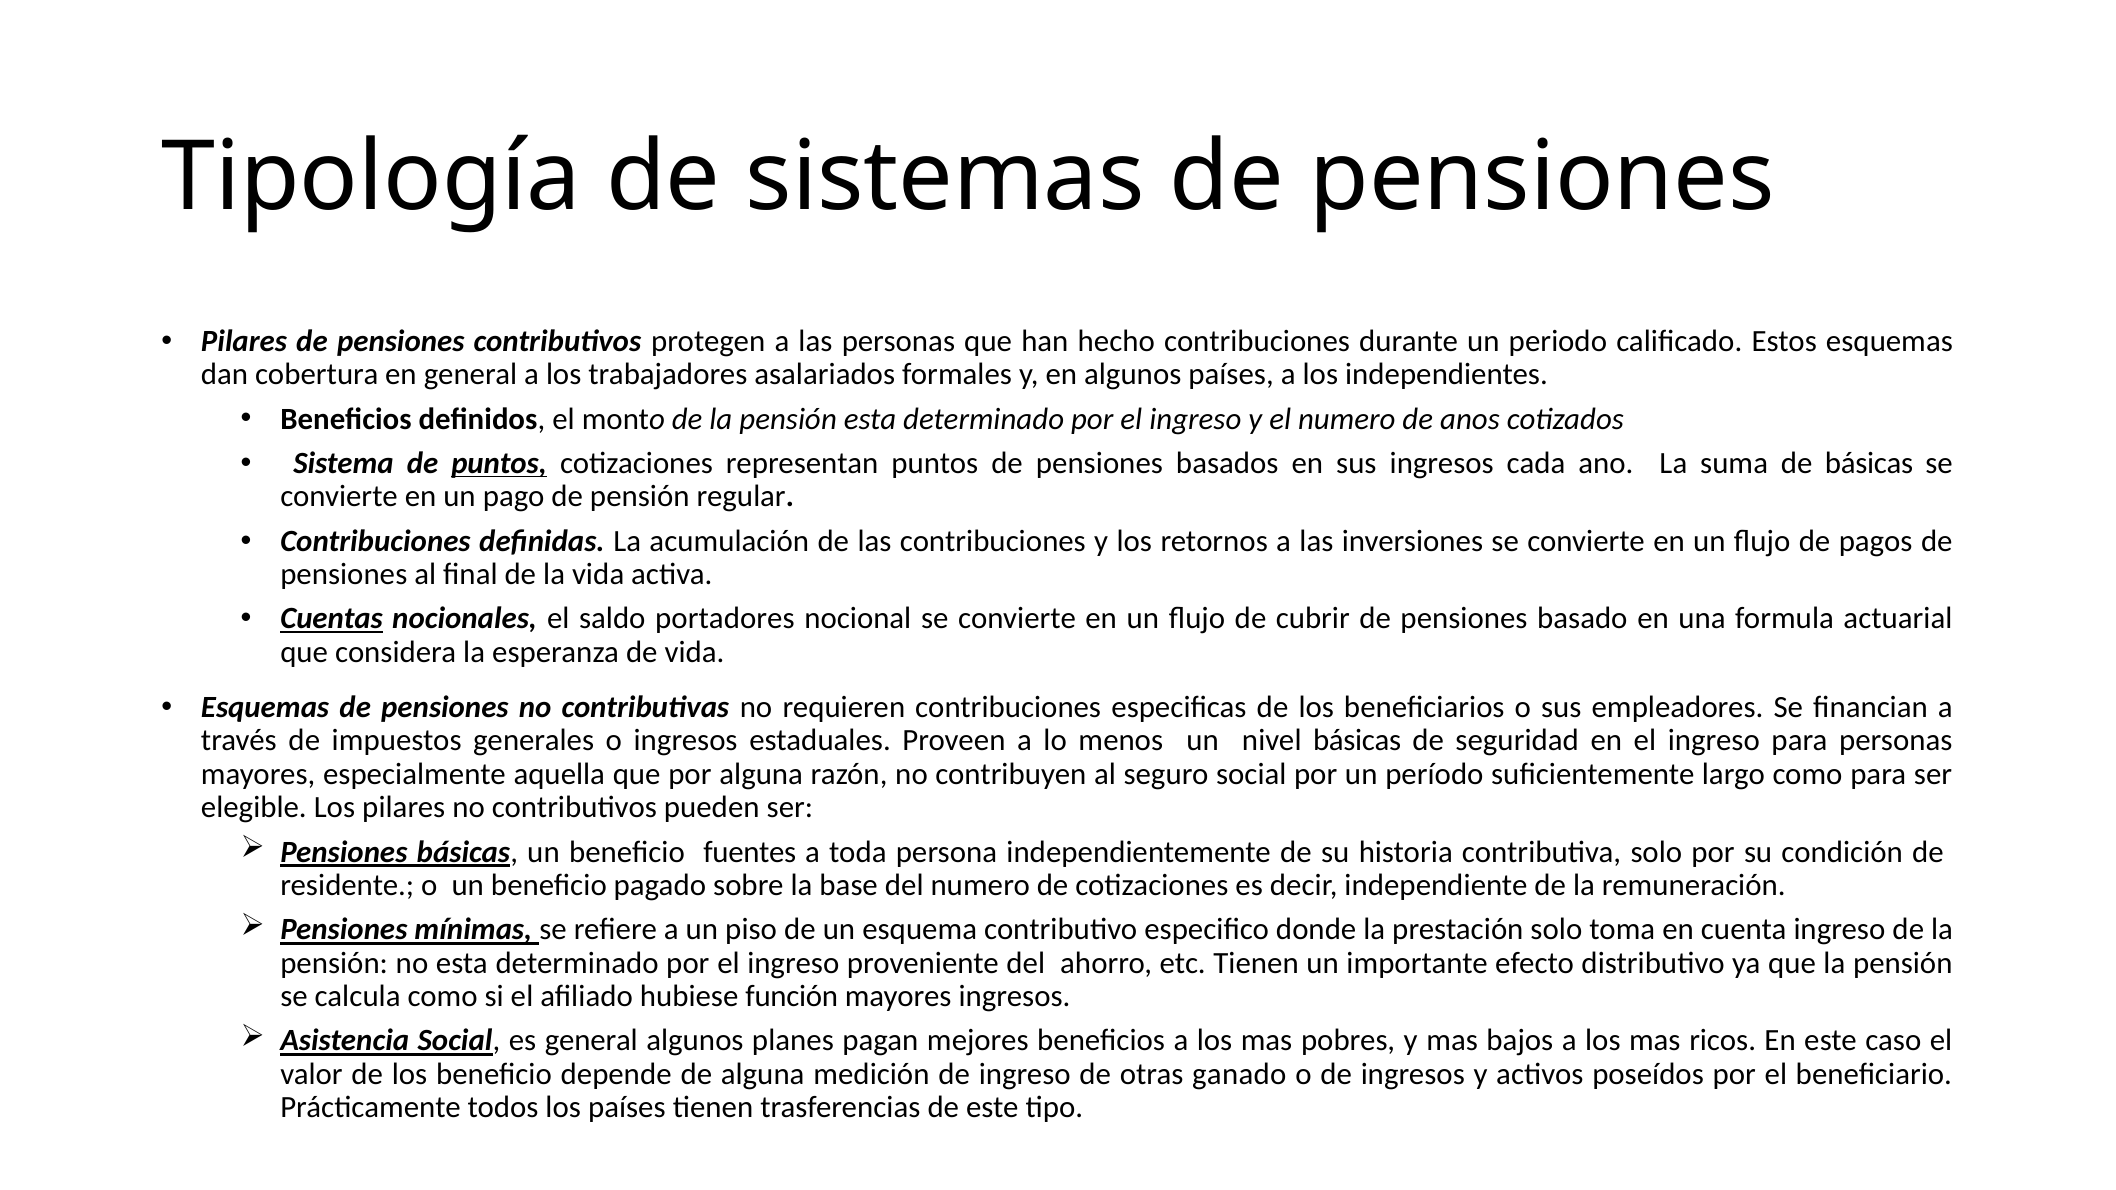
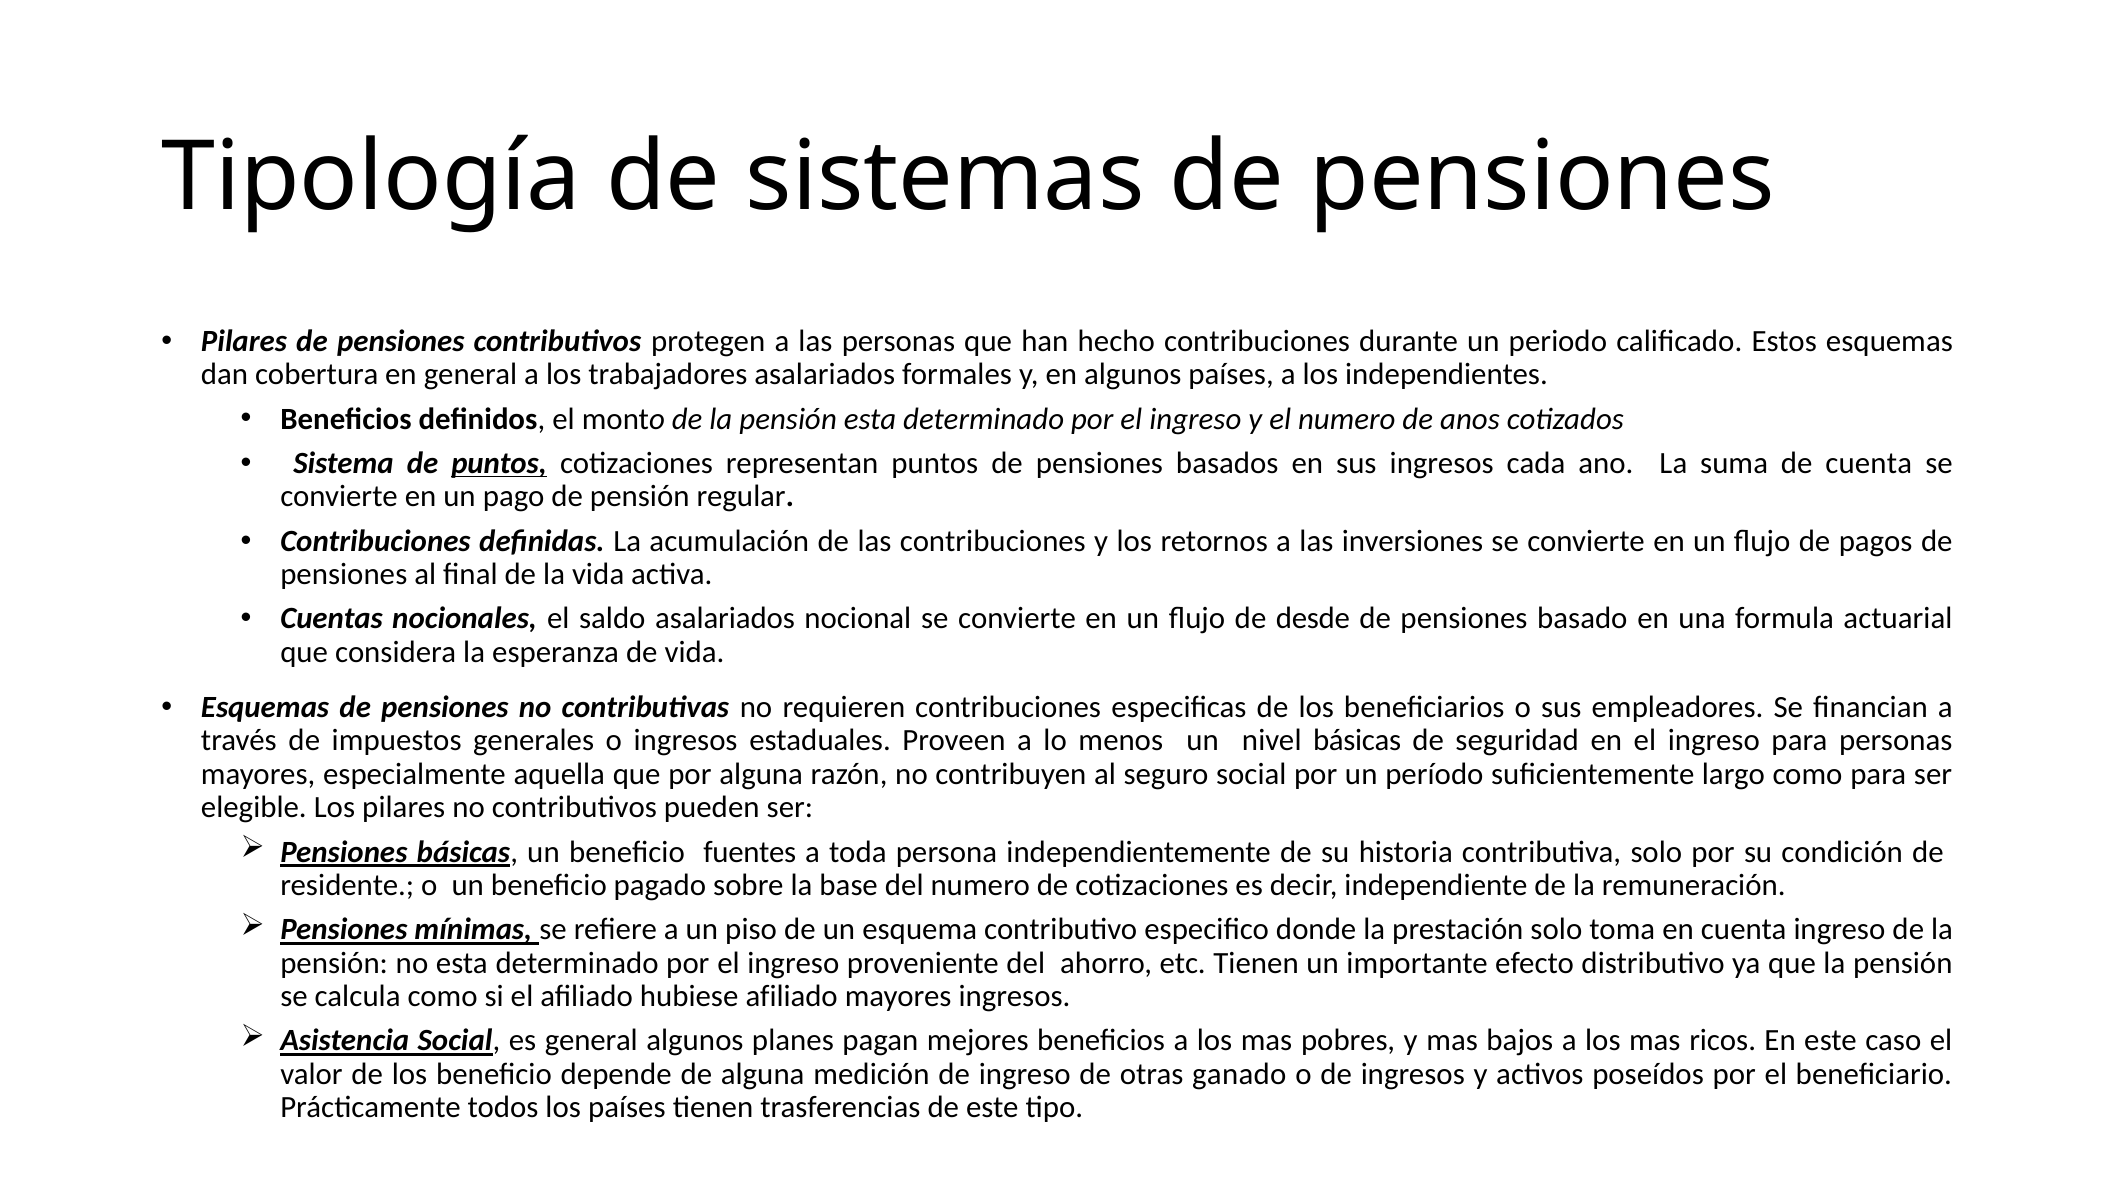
de básicas: básicas -> cuenta (1869, 463)
Cuentas underline: present -> none (332, 619)
saldo portadores: portadores -> asalariados (725, 619)
cubrir: cubrir -> desde (1313, 619)
hubiese función: función -> afiliado (792, 996)
